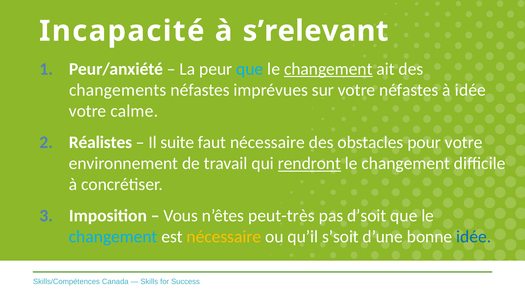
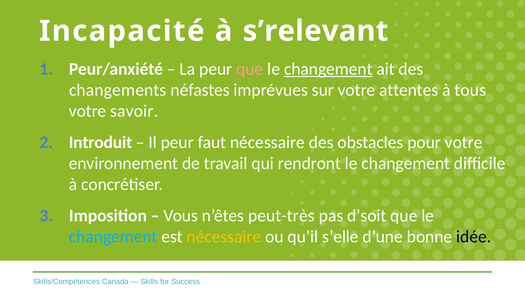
que colour: light blue -> pink (250, 69)
votre néfastes: néfastes -> attentes (409, 90)
à idée: idée -> tous (470, 90)
calme: calme -> savoir (134, 111)
Réalistes: Réalistes -> Introduit (100, 142)
Il suite: suite -> peur (177, 142)
rendront underline: present -> none (309, 163)
s’soit: s’soit -> s’elle (340, 236)
idée colour: blue -> black (474, 236)
